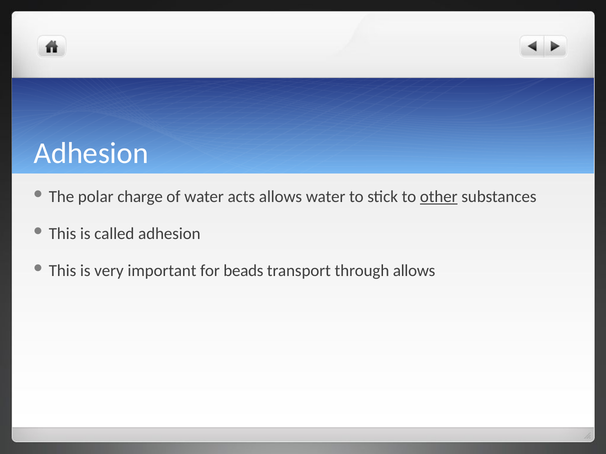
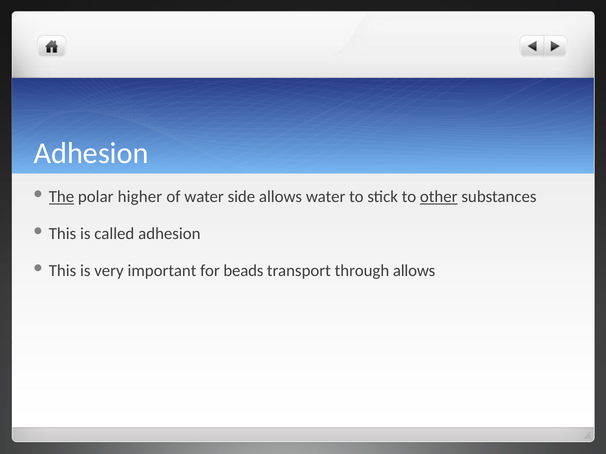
The underline: none -> present (61, 197)
charge: charge -> higher (140, 197)
acts: acts -> side (241, 197)
